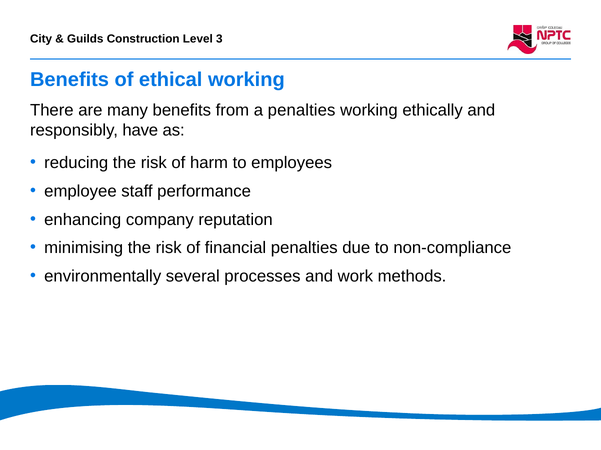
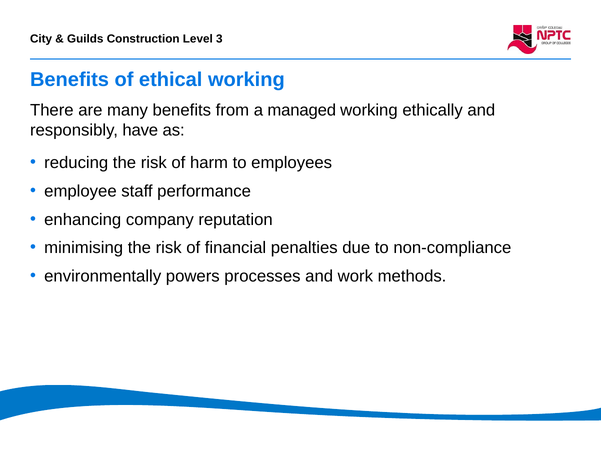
a penalties: penalties -> managed (302, 111)
several: several -> powers (193, 277)
